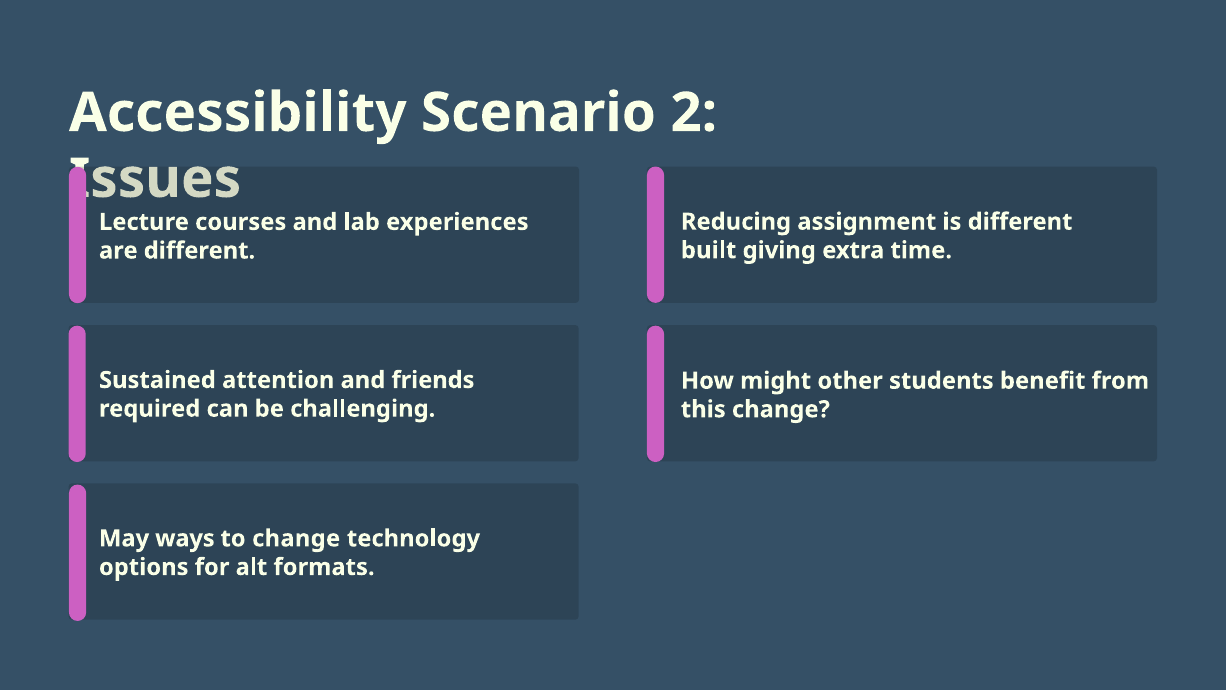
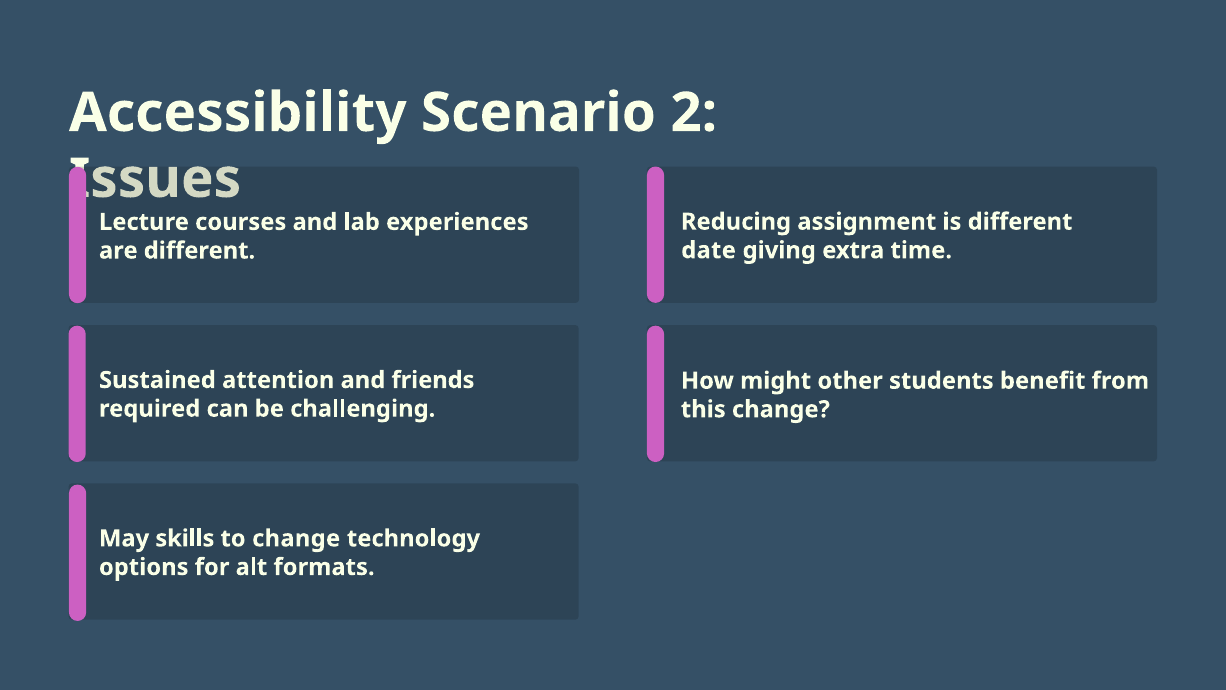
built: built -> date (709, 250)
ways: ways -> skills (185, 538)
